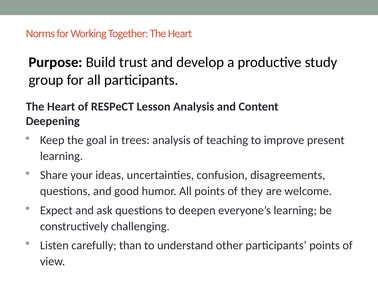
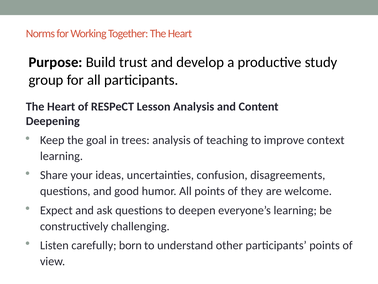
present: present -> context (326, 140)
than: than -> born (130, 245)
